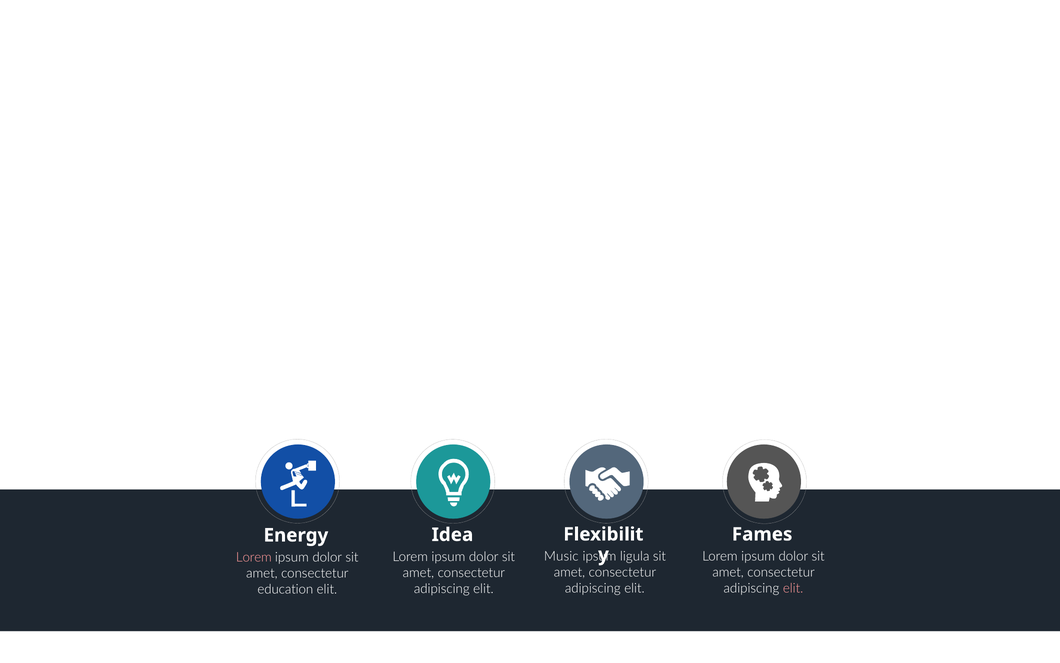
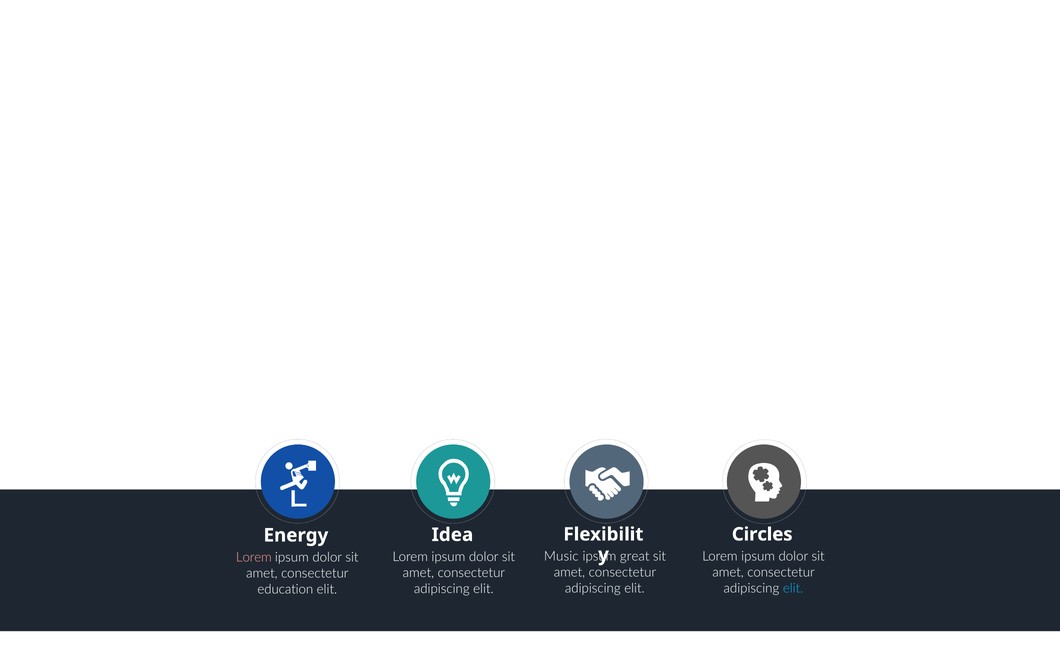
Fames: Fames -> Circles (762, 534)
ligula: ligula -> great (635, 556)
elit colour: pink -> light blue (793, 588)
